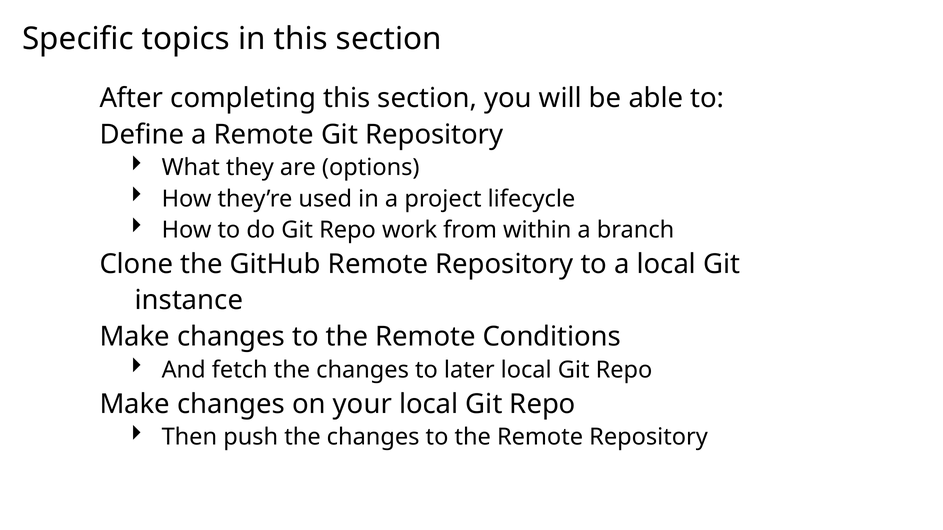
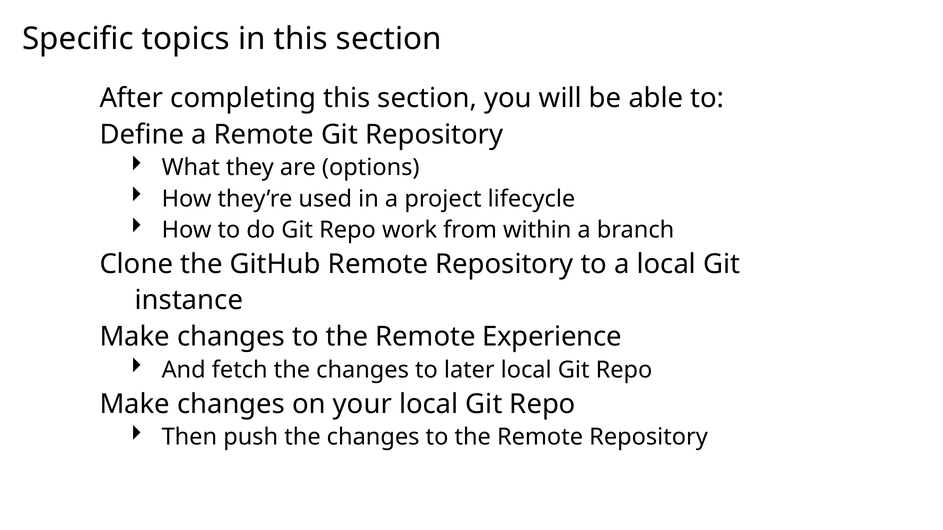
Conditions: Conditions -> Experience (552, 337)
